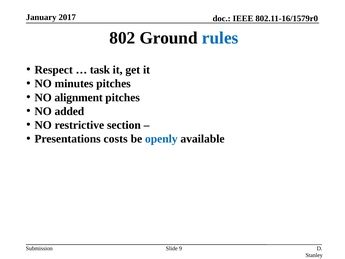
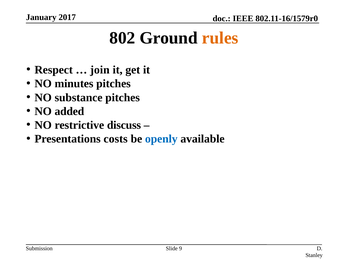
rules colour: blue -> orange (220, 38)
task: task -> join (100, 70)
alignment: alignment -> substance (79, 97)
section: section -> discuss (124, 125)
